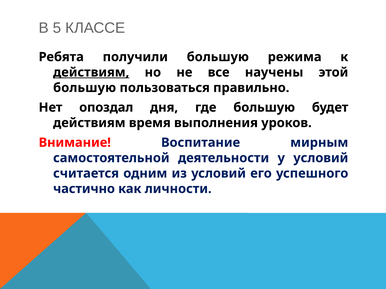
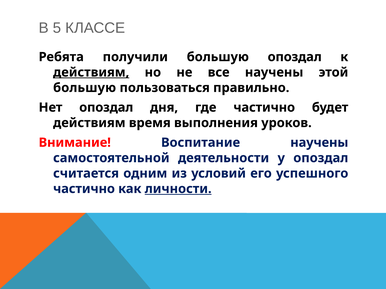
большую режима: режима -> опоздал (295, 57)
где большую: большую -> частично (264, 108)
Воспитание мирным: мирным -> научены (319, 143)
у условий: условий -> опоздал (321, 158)
личности underline: none -> present (178, 189)
